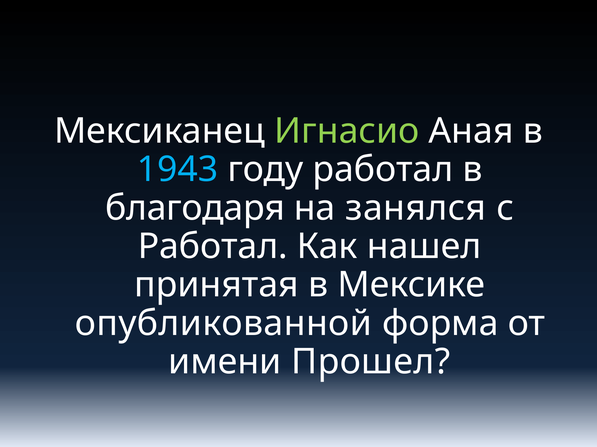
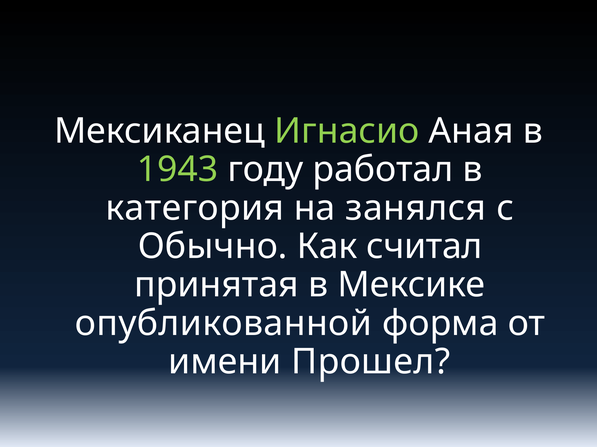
1943 colour: light blue -> light green (177, 170)
благодаря: благодаря -> категория (195, 208)
Работал: Работал -> Обычно (213, 247)
нашел: нашел -> считал (424, 247)
